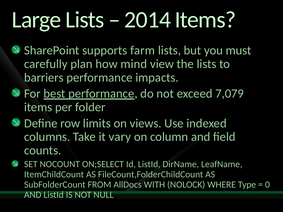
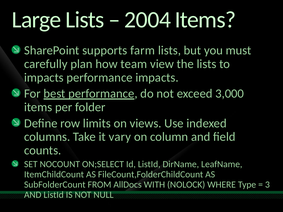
2014: 2014 -> 2004 (148, 20)
mind: mind -> team (134, 64)
barriers: barriers -> impacts (44, 78)
7,079: 7,079 -> 3,000 (230, 94)
0: 0 -> 3 (267, 185)
